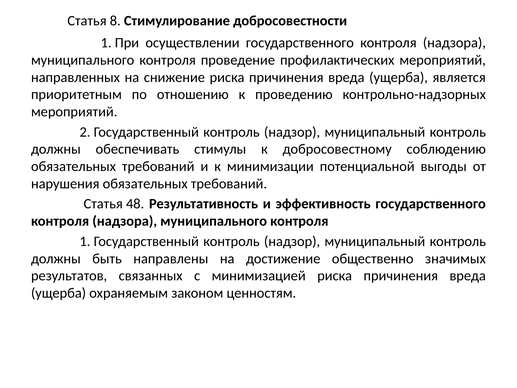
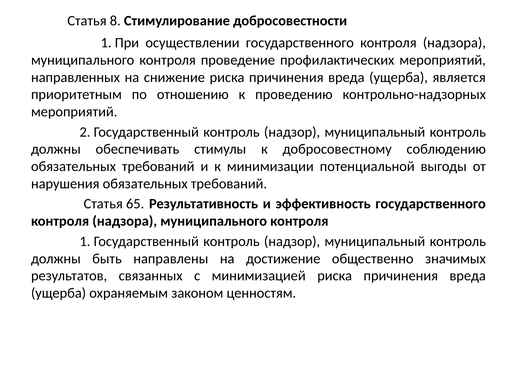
48: 48 -> 65 (135, 204)
